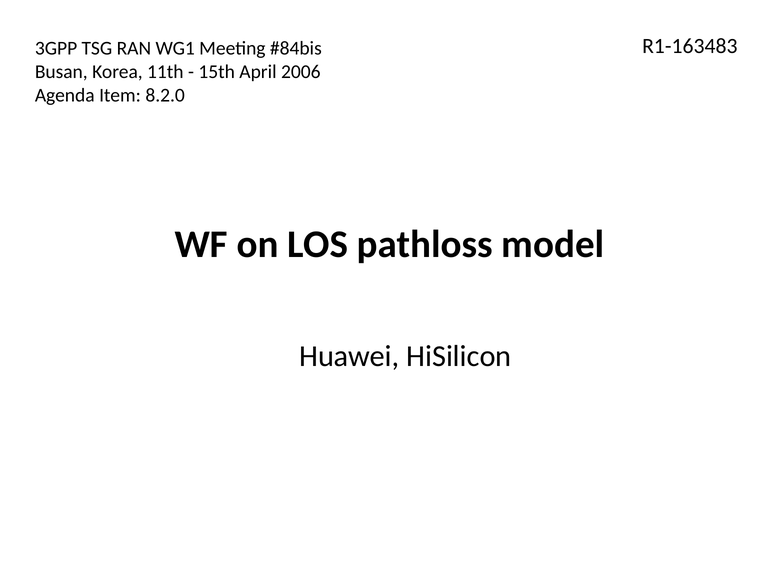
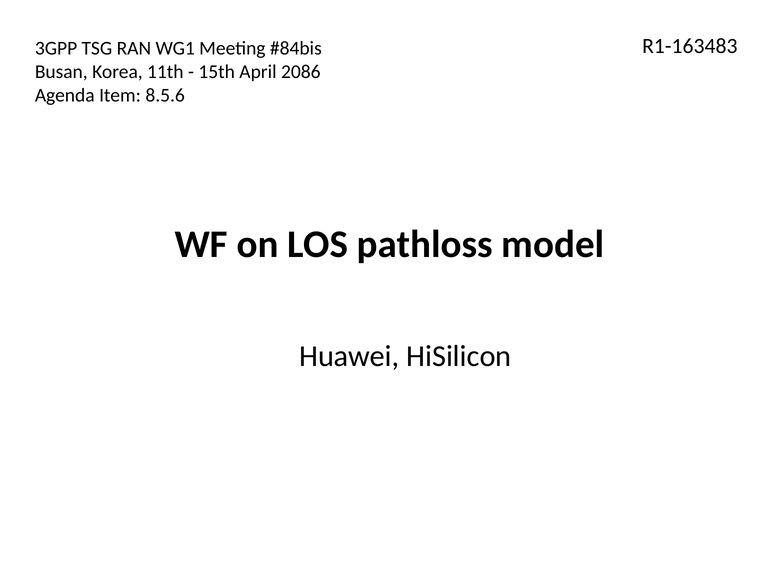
2006: 2006 -> 2086 (301, 72)
8.2.0: 8.2.0 -> 8.5.6 (165, 95)
